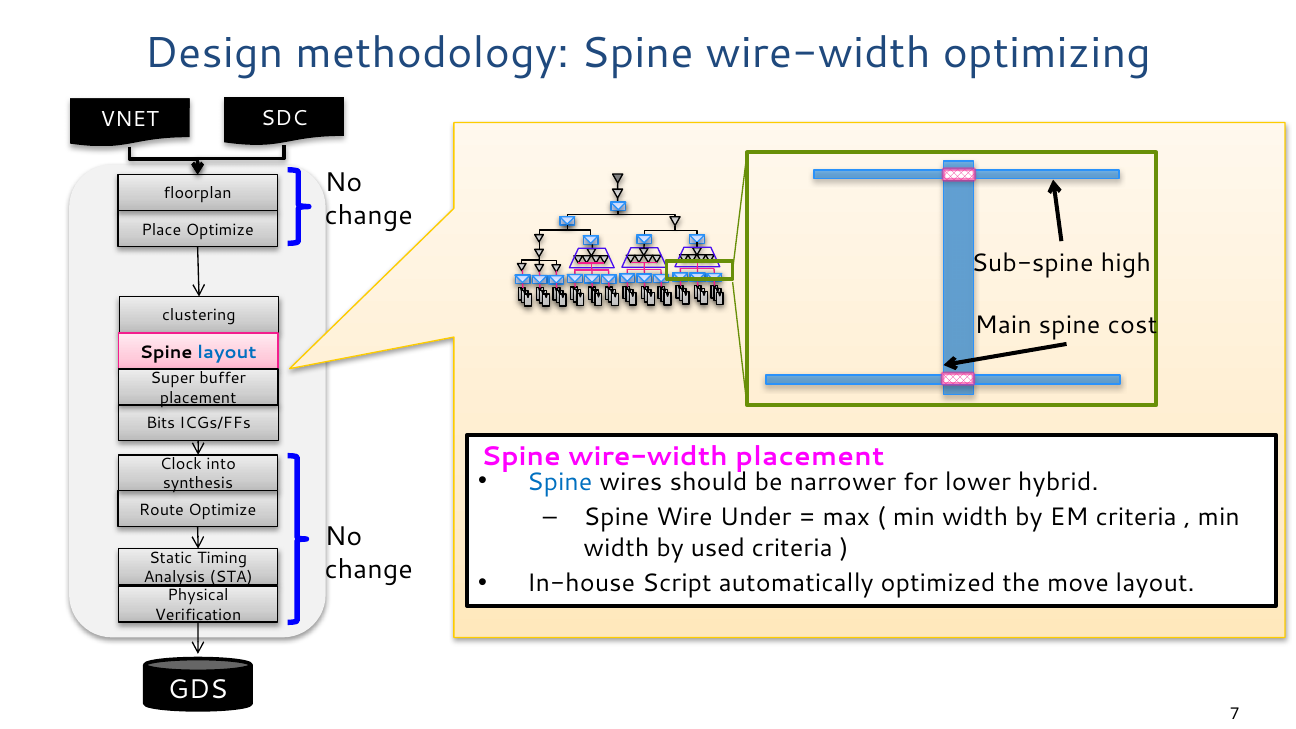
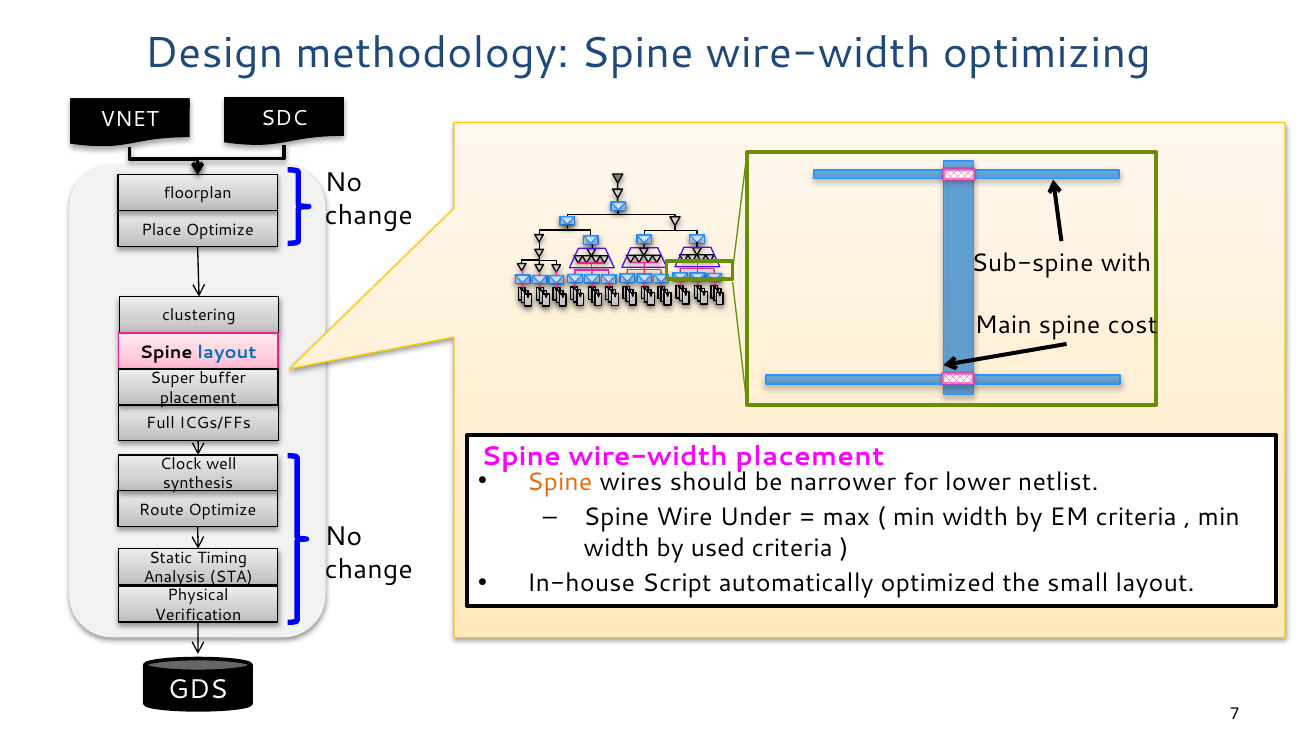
high: high -> with (1126, 264)
Bits: Bits -> Full (161, 423)
into: into -> well (221, 464)
Spine colour: blue -> orange (560, 482)
hybrid: hybrid -> netlist (1058, 482)
move: move -> small (1078, 584)
